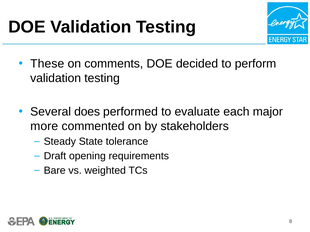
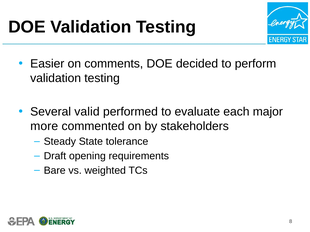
These: These -> Easier (47, 64)
does: does -> valid (87, 112)
